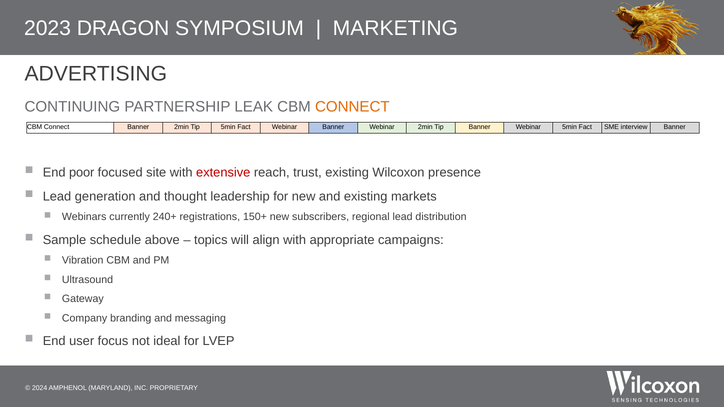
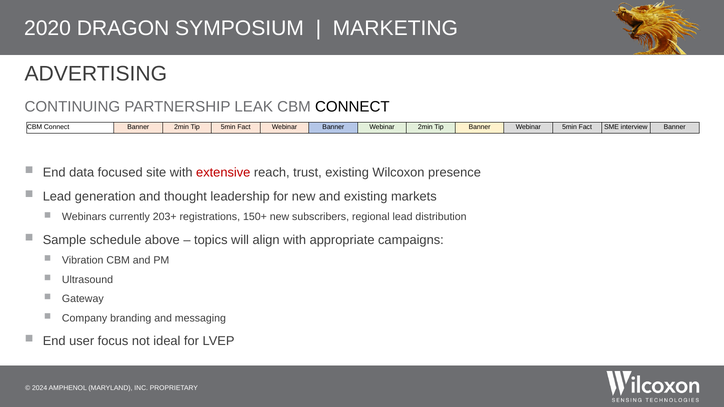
2023: 2023 -> 2020 (47, 28)
CONNECT colour: orange -> black (352, 107)
poor: poor -> data (82, 173)
240+: 240+ -> 203+ (165, 217)
